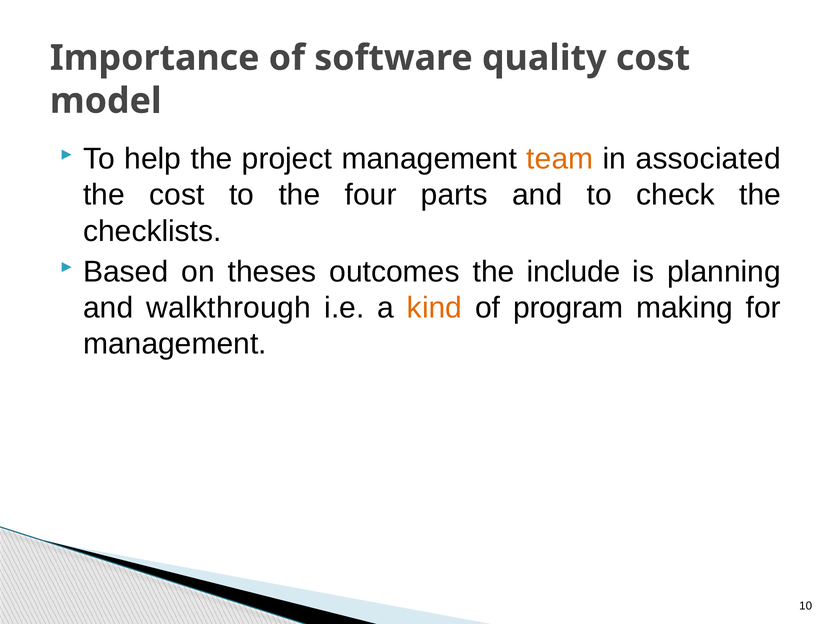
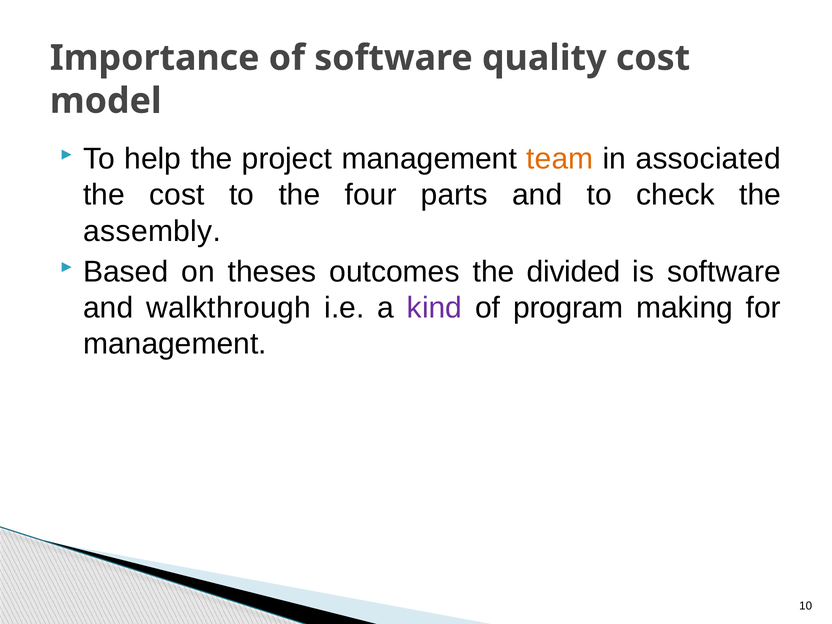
checklists: checklists -> assembly (152, 231)
include: include -> divided (574, 272)
is planning: planning -> software (724, 272)
kind colour: orange -> purple (435, 308)
